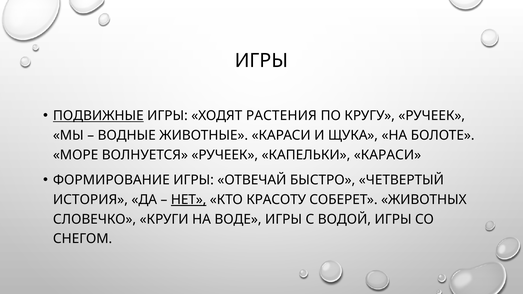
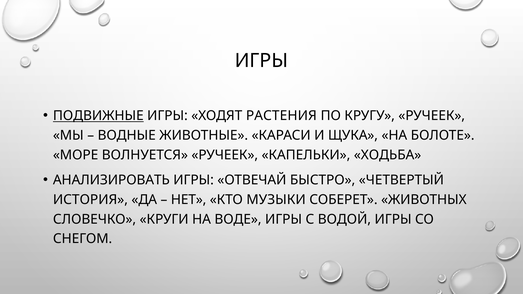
КАПЕЛЬКИ КАРАСИ: КАРАСИ -> ХОДЬБА (388, 155)
ФОРМИРОВАНИЕ: ФОРМИРОВАНИЕ -> АНАЛИЗИРОВАТЬ (111, 180)
НЕТ underline: present -> none (189, 200)
КРАСОТУ: КРАСОТУ -> МУЗЫКИ (276, 200)
